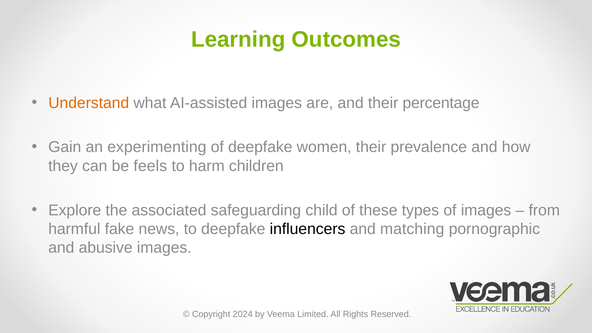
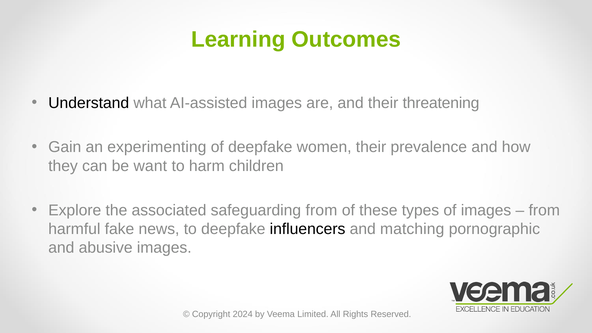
Understand colour: orange -> black (89, 103)
percentage: percentage -> threatening (441, 103)
feels: feels -> want (150, 166)
safeguarding child: child -> from (321, 210)
